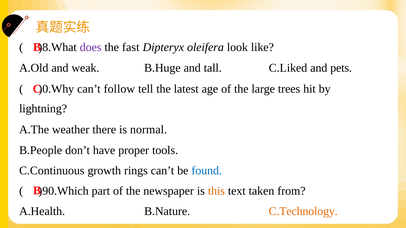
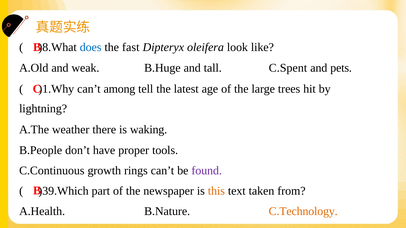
does colour: purple -> blue (91, 48)
C.Liked: C.Liked -> C.Spent (288, 68)
)0.Why: )0.Why -> )1.Why (56, 89)
follow: follow -> among (119, 89)
normal: normal -> waking (149, 130)
found colour: blue -> purple (207, 171)
)90.Which: )90.Which -> )39.Which (64, 191)
